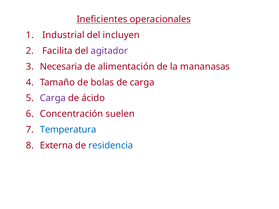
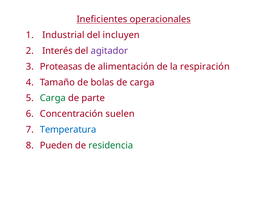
Facilita: Facilita -> Interés (58, 51)
Necesaria: Necesaria -> Proteasas (61, 67)
mananasas: mananasas -> respiración (205, 67)
Carga colour: purple -> green (53, 98)
ácido: ácido -> parte (93, 98)
Externa: Externa -> Pueden (56, 146)
residencia colour: blue -> green (111, 146)
